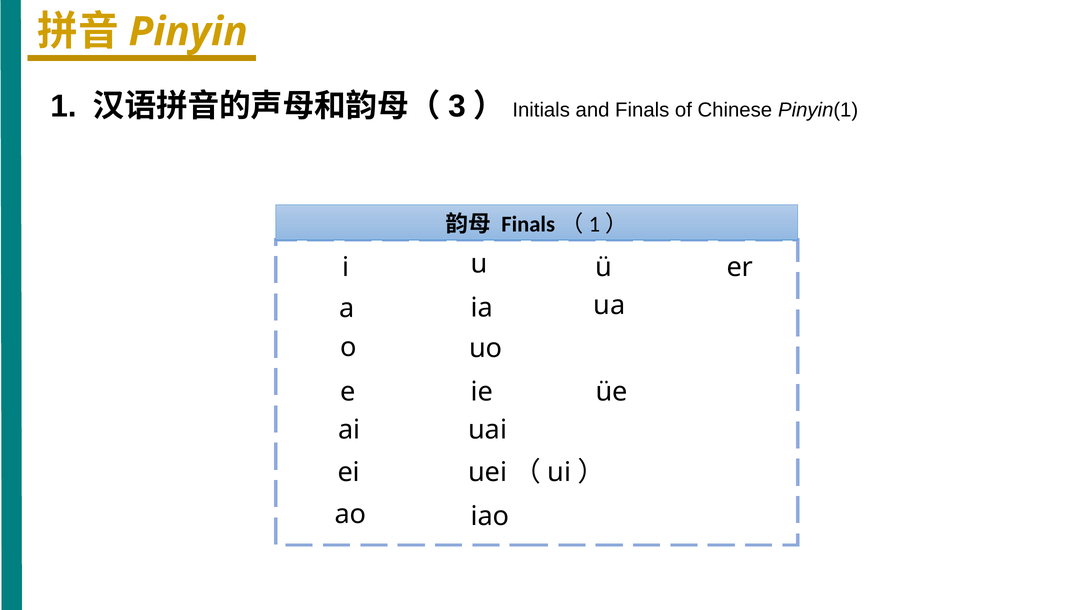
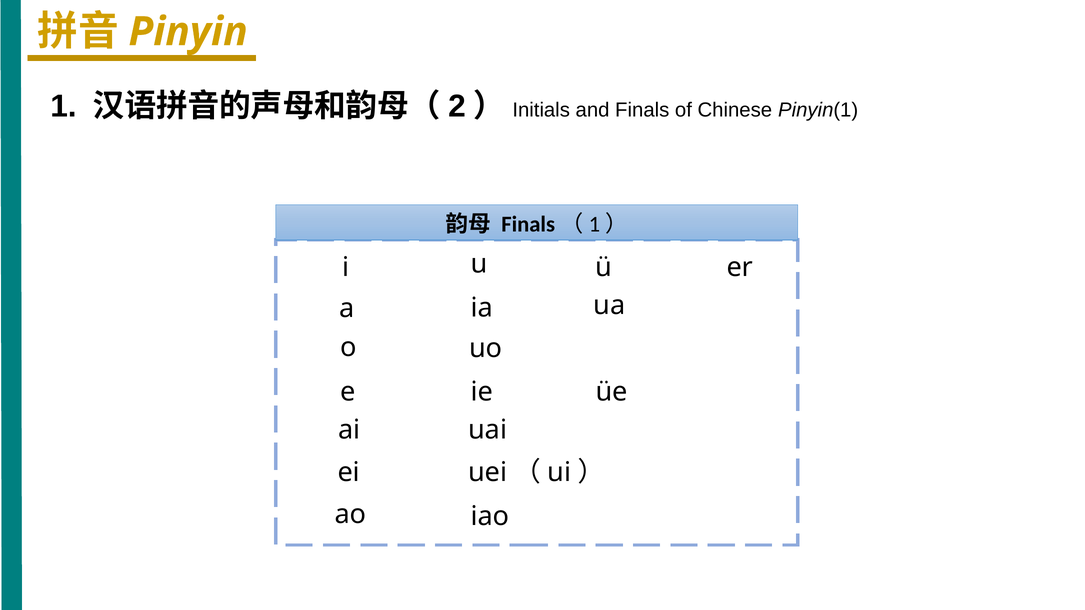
3: 3 -> 2 (457, 107)
